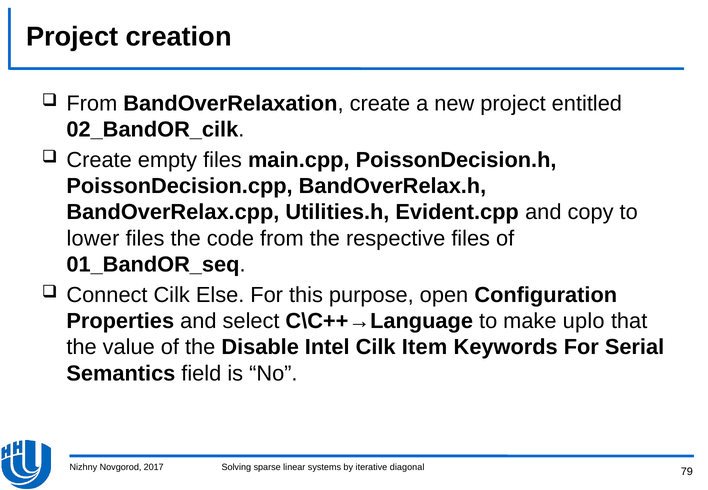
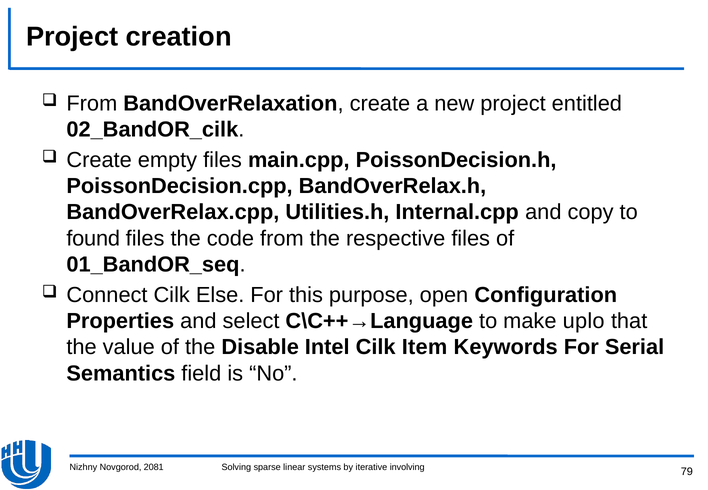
Evident.cpp: Evident.cpp -> Internal.cpp (457, 212)
lower: lower -> found (93, 238)
2017: 2017 -> 2081 (154, 467)
diagonal: diagonal -> involving (407, 467)
